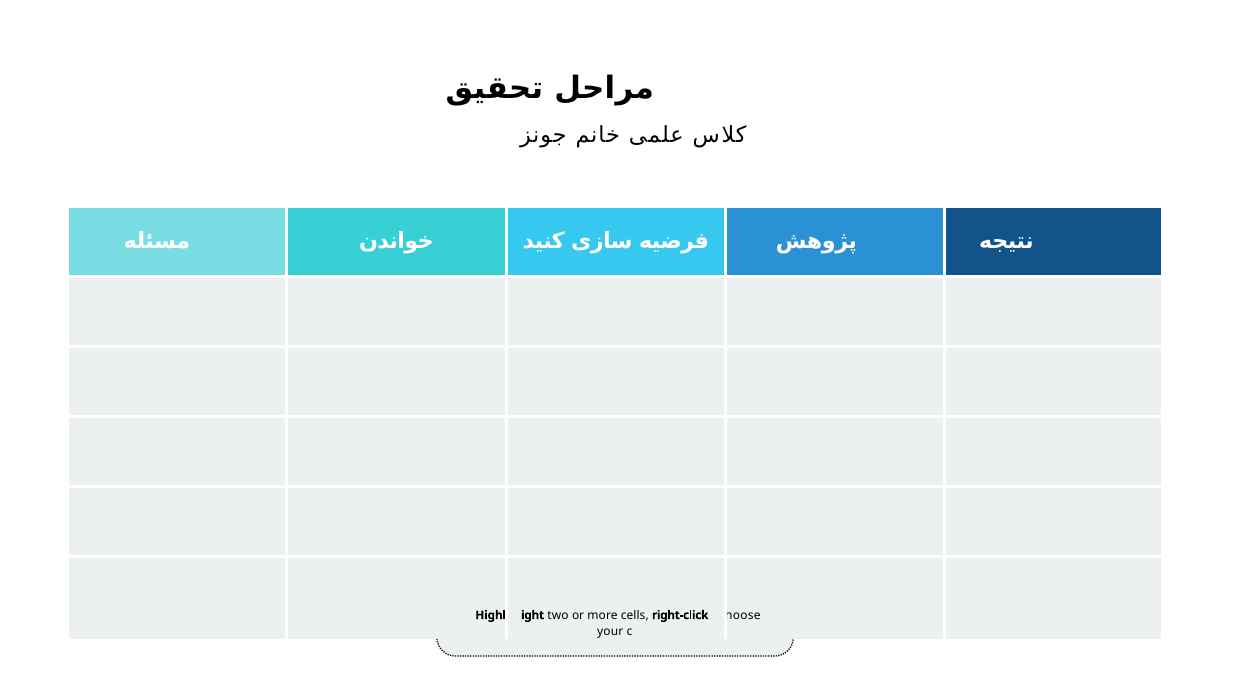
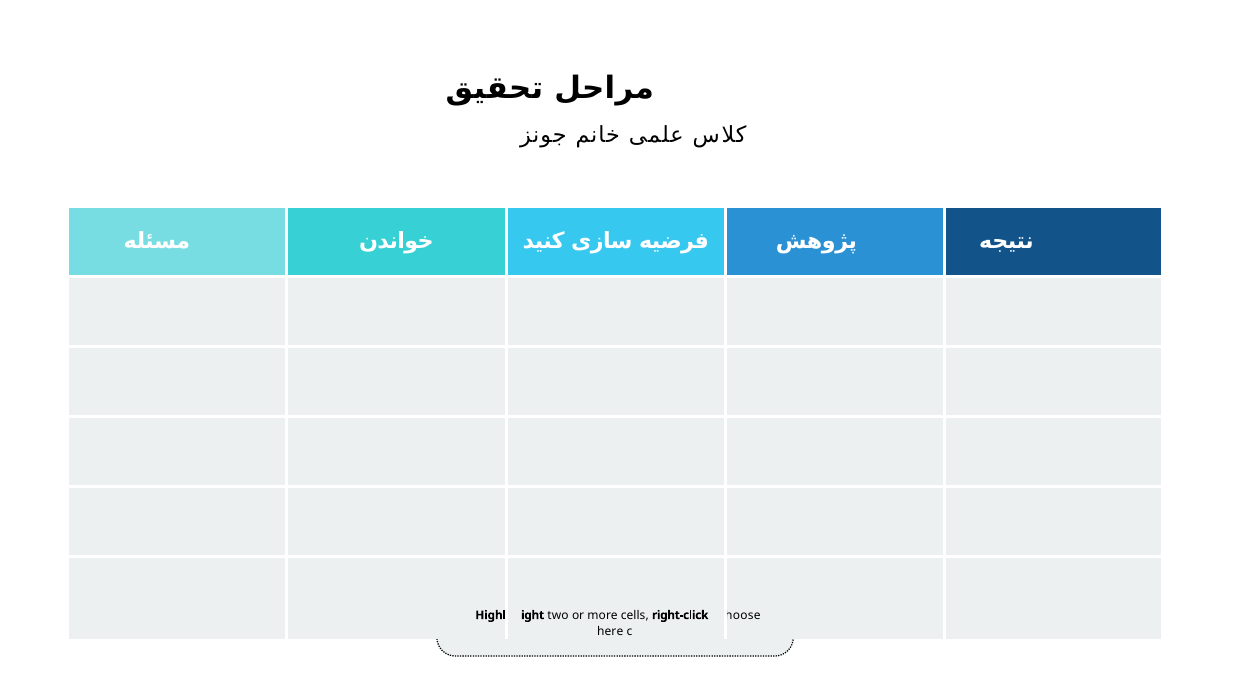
your: your -> here (610, 631)
